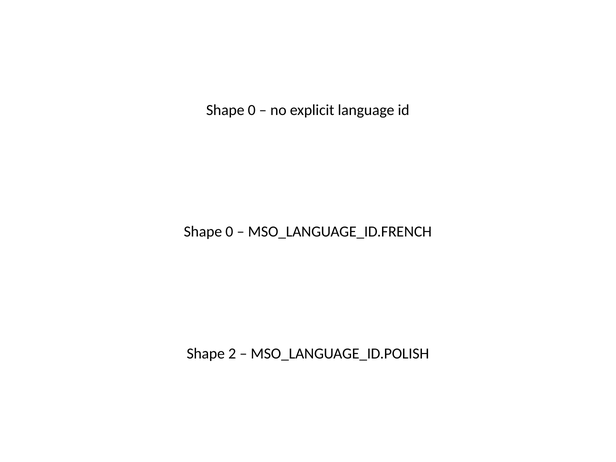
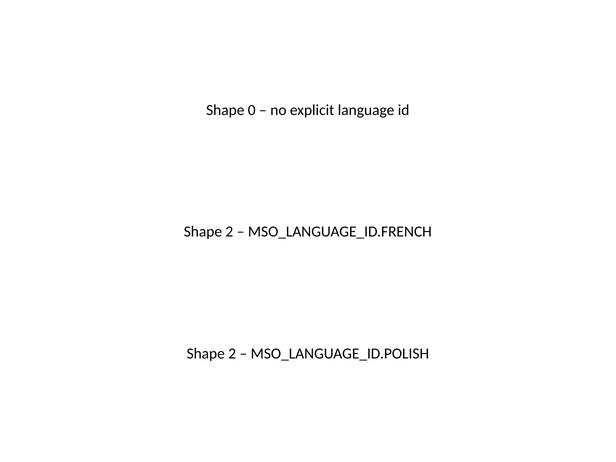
0: 0 -> 2 (229, 232)
